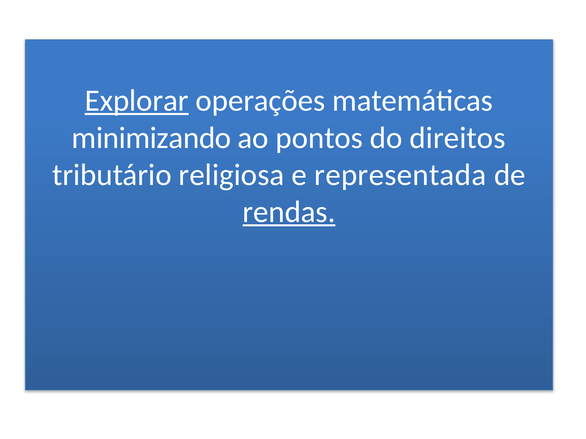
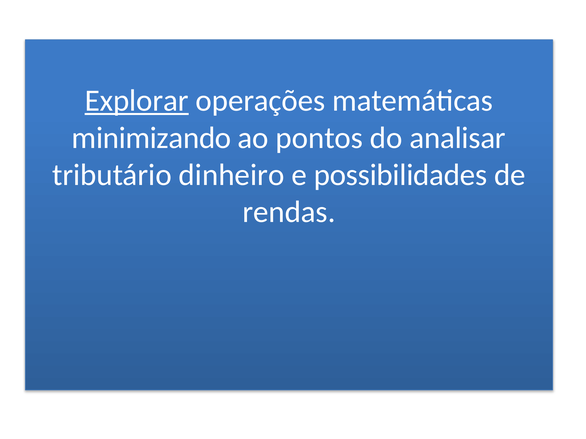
direitos: direitos -> analisar (458, 138)
religiosa: religiosa -> dinheiro (231, 175)
representada: representada -> possibilidades (400, 175)
rendas underline: present -> none (289, 212)
